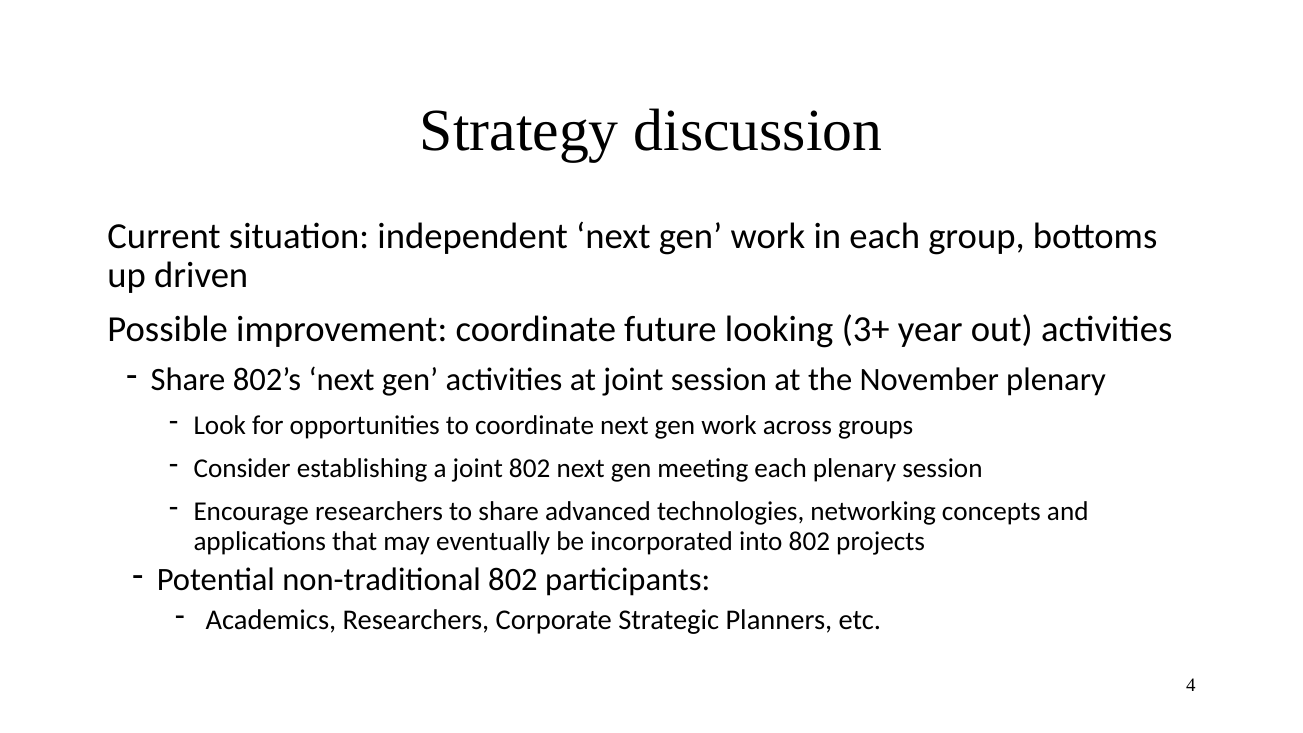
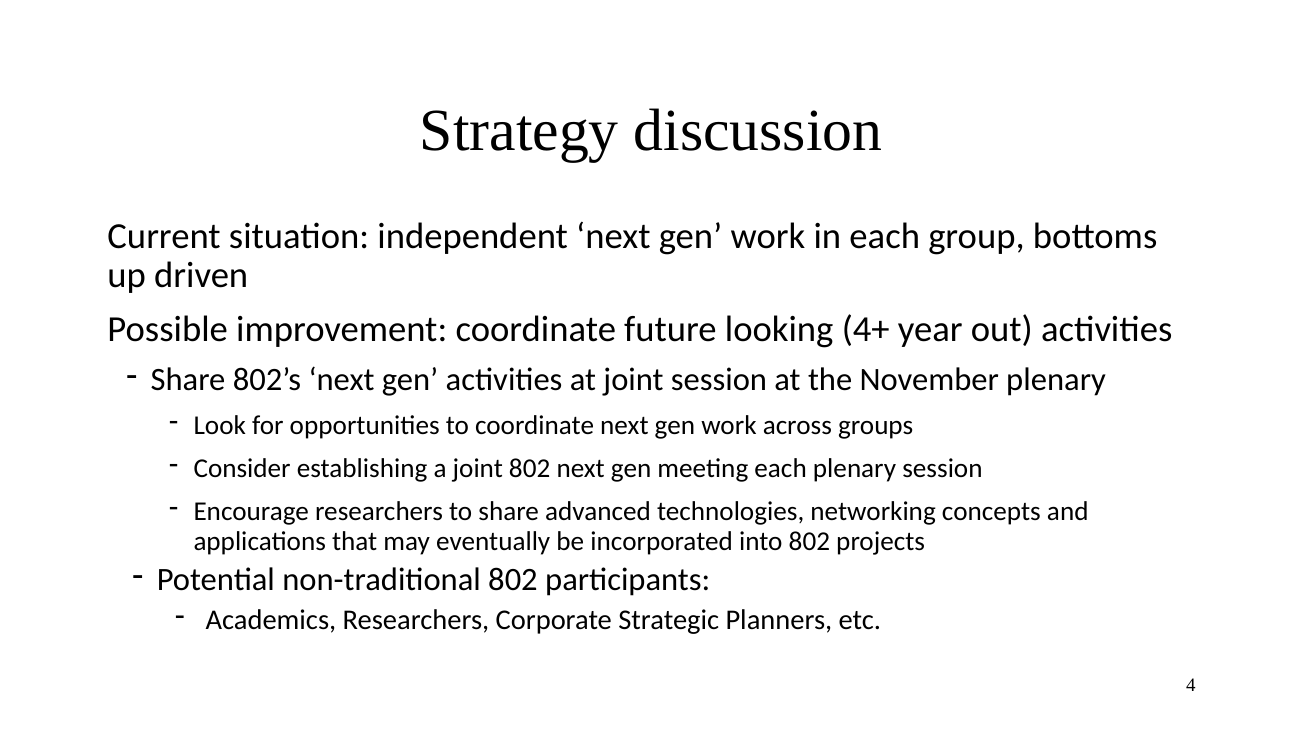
3+: 3+ -> 4+ (866, 329)
